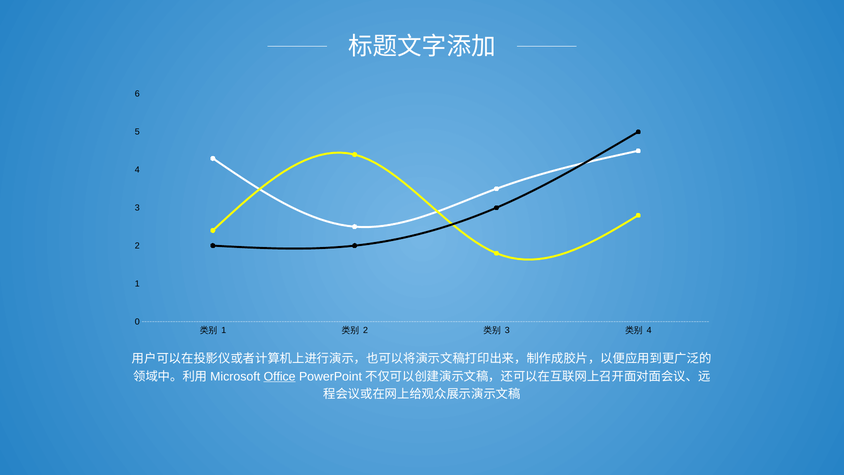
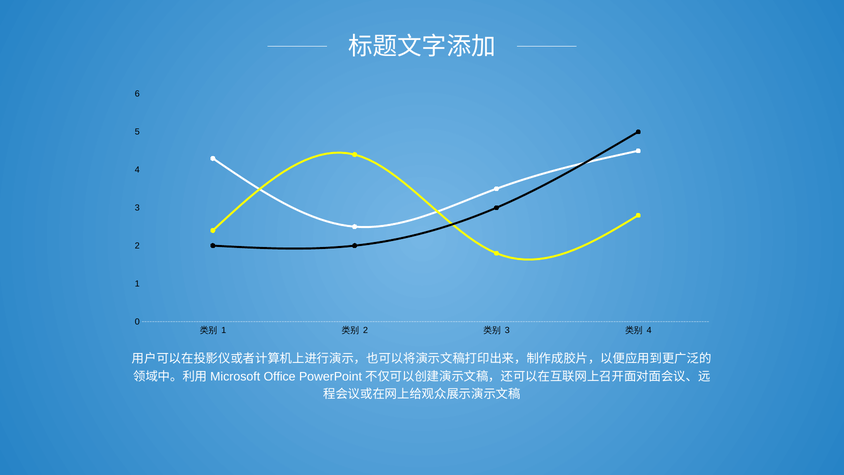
Office underline: present -> none (280, 376)
